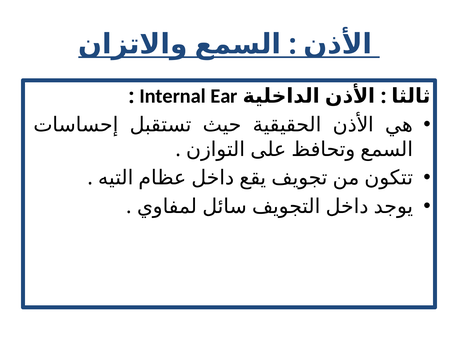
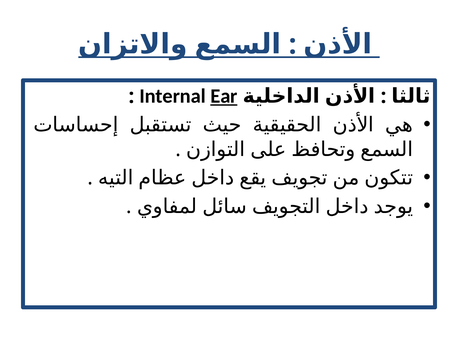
Ear underline: none -> present (224, 96)
